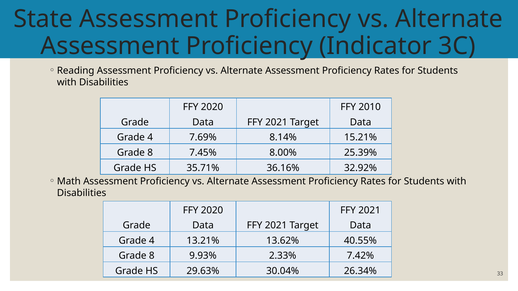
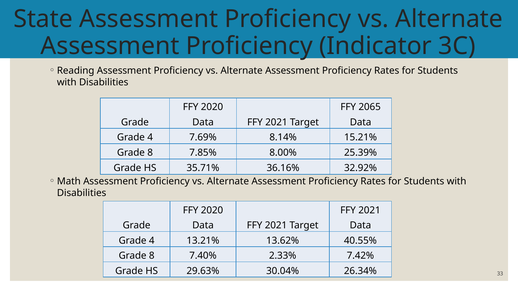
2010: 2010 -> 2065 (370, 107)
7.45%: 7.45% -> 7.85% (203, 153)
9.93%: 9.93% -> 7.40% (203, 256)
